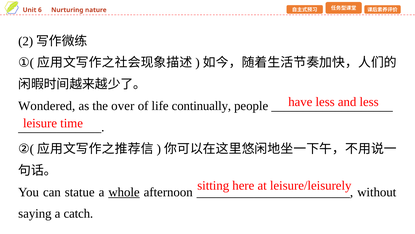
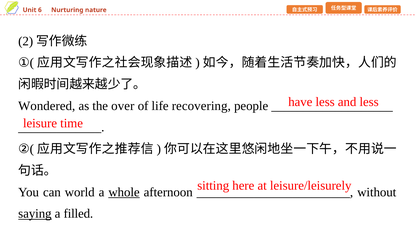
continually: continually -> recovering (201, 106)
statue: statue -> world (80, 192)
saying underline: none -> present (35, 213)
catch: catch -> filled (78, 213)
